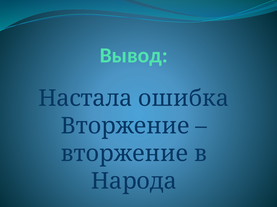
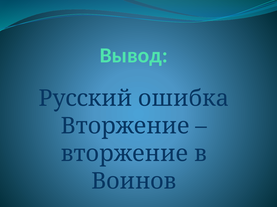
Настала: Настала -> Русский (85, 99)
Народа: Народа -> Воинов (134, 182)
